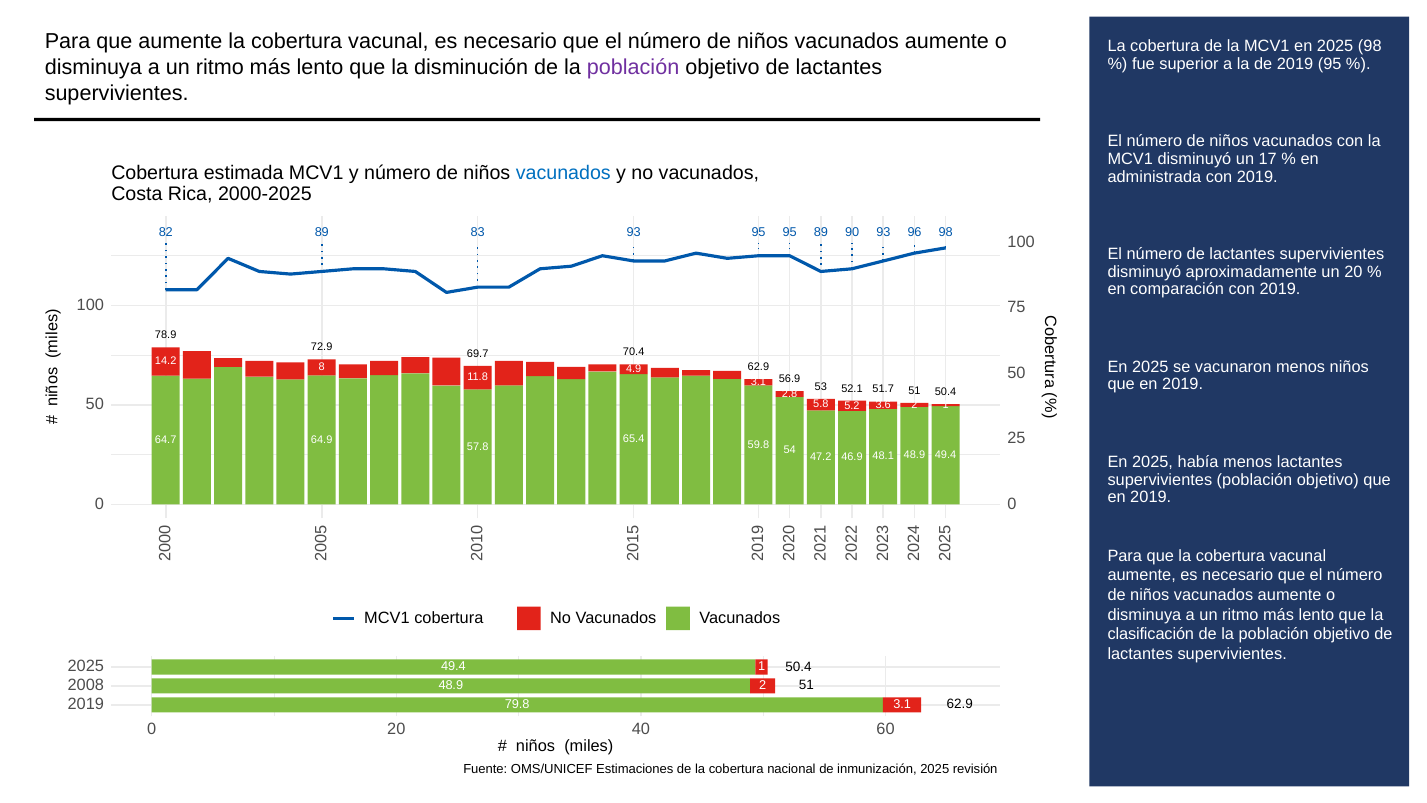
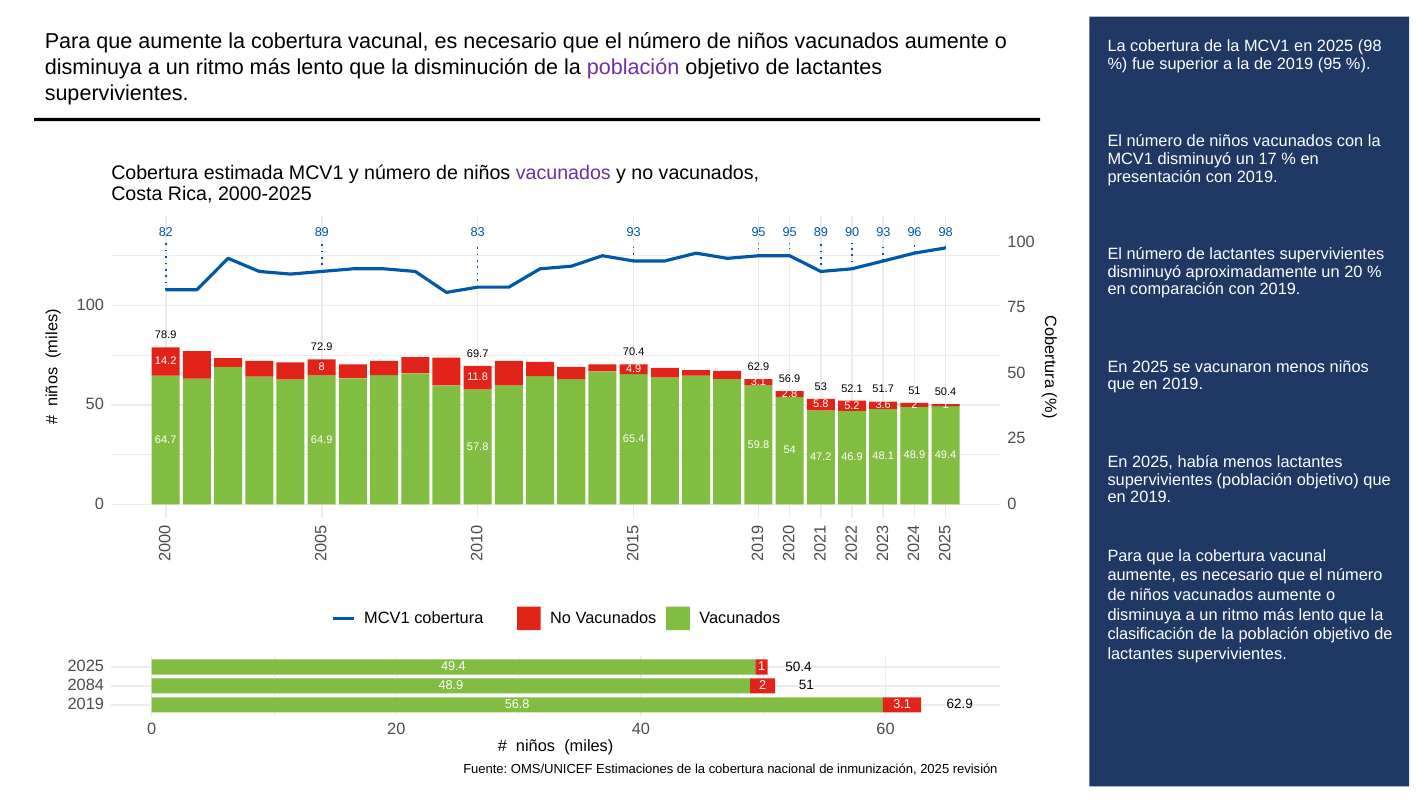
vacunados colour: blue -> purple (563, 173)
administrada: administrada -> presentación (1154, 177)
2008: 2008 -> 2084 (86, 685)
79.8: 79.8 -> 56.8 (517, 704)
